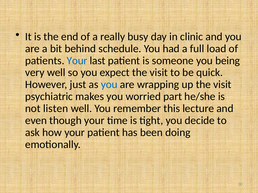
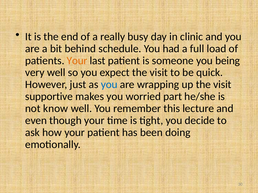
Your colour: blue -> orange (77, 61)
psychiatric: psychiatric -> supportive (49, 97)
listen: listen -> know (56, 109)
